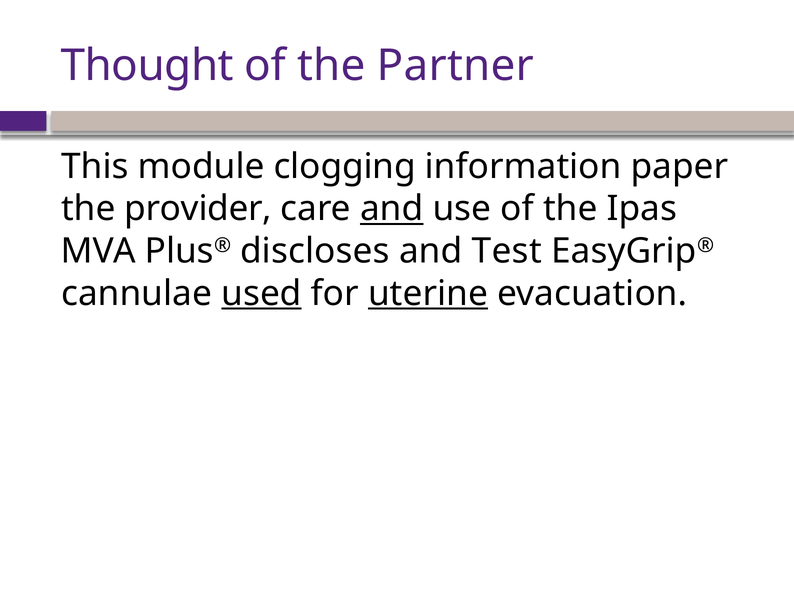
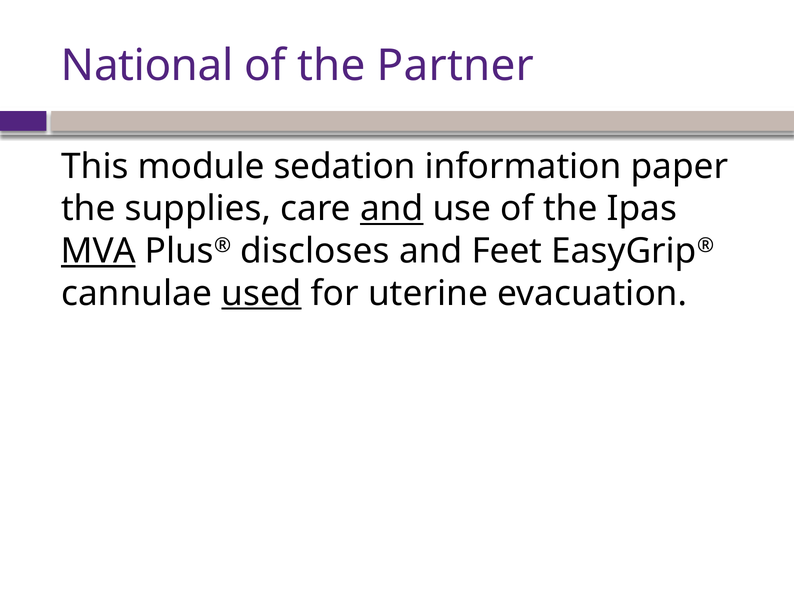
Thought: Thought -> National (147, 66)
clogging: clogging -> sedation (345, 167)
provider: provider -> supplies (198, 209)
MVA underline: none -> present (98, 251)
Test: Test -> Feet (507, 251)
uterine underline: present -> none (428, 294)
